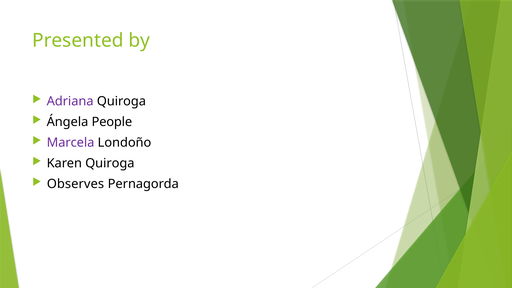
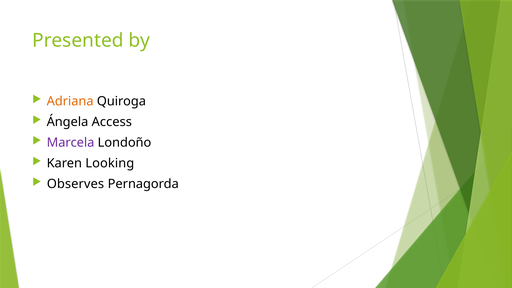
Adriana colour: purple -> orange (70, 101)
People: People -> Access (112, 122)
Karen Quiroga: Quiroga -> Looking (110, 163)
